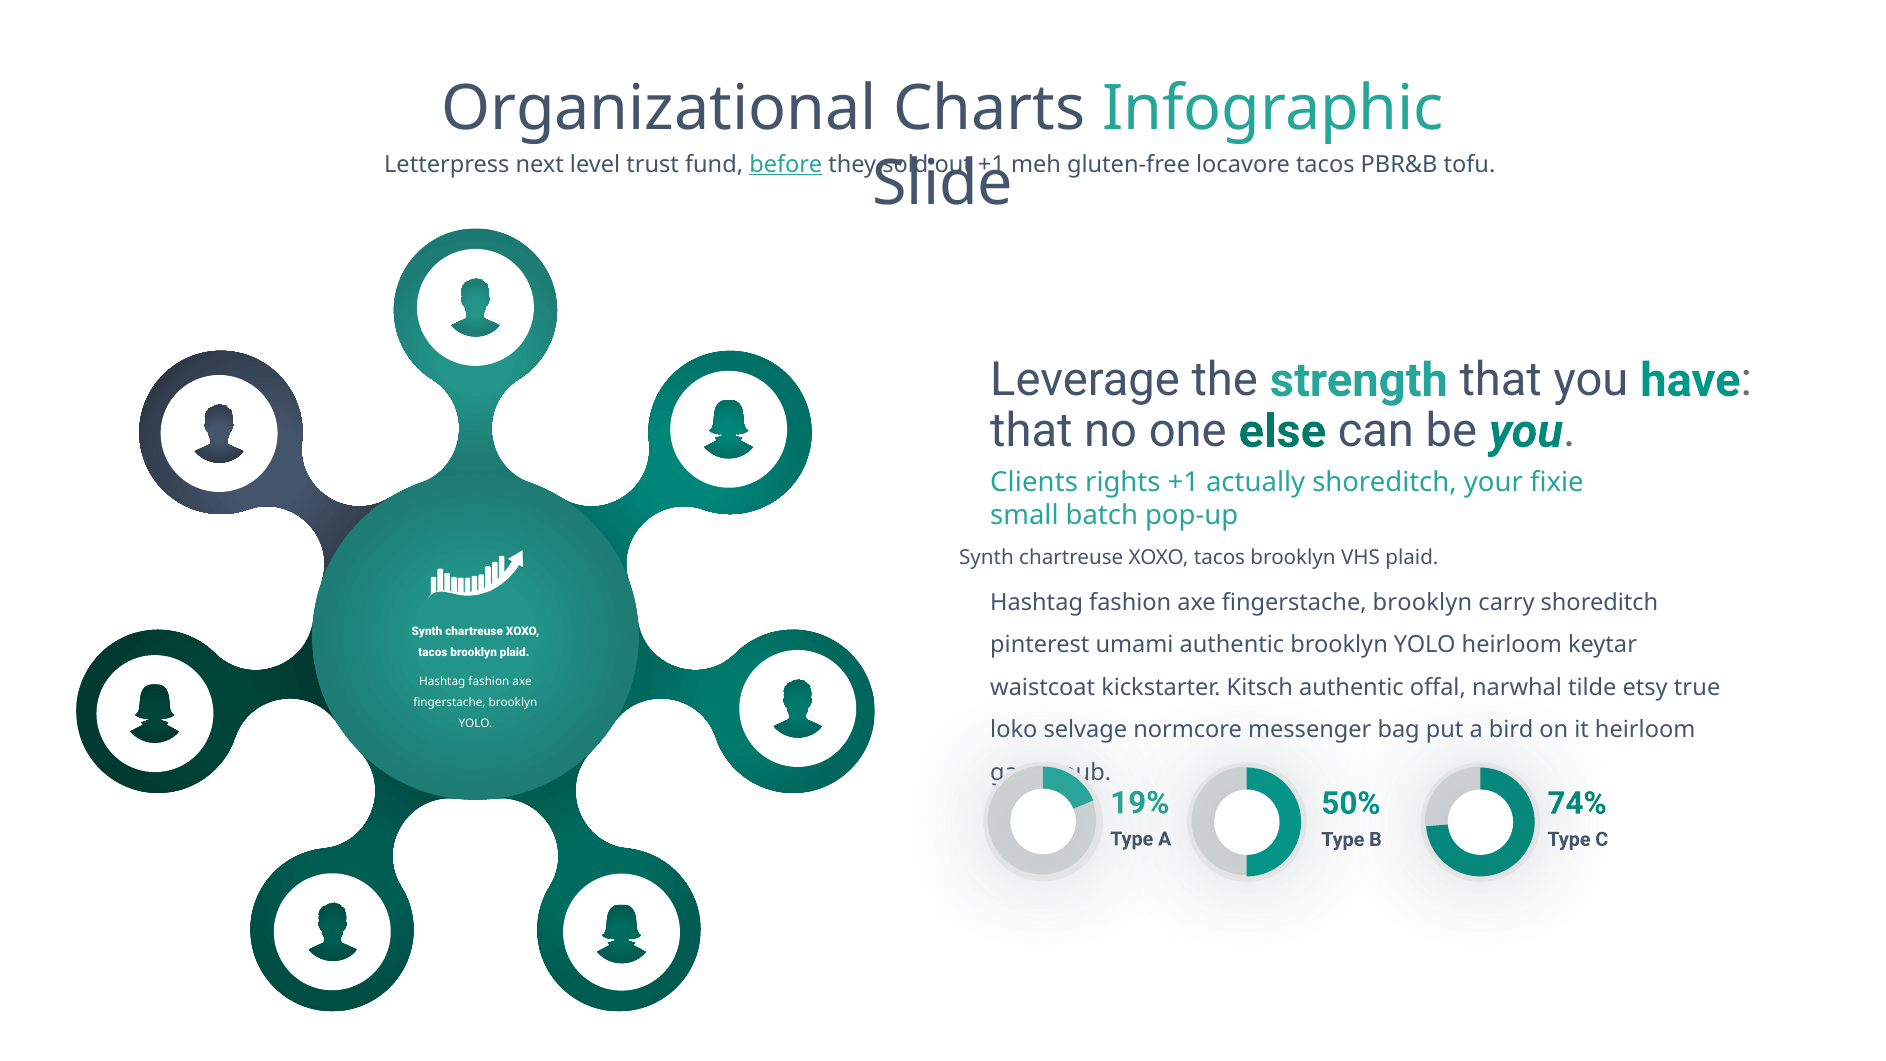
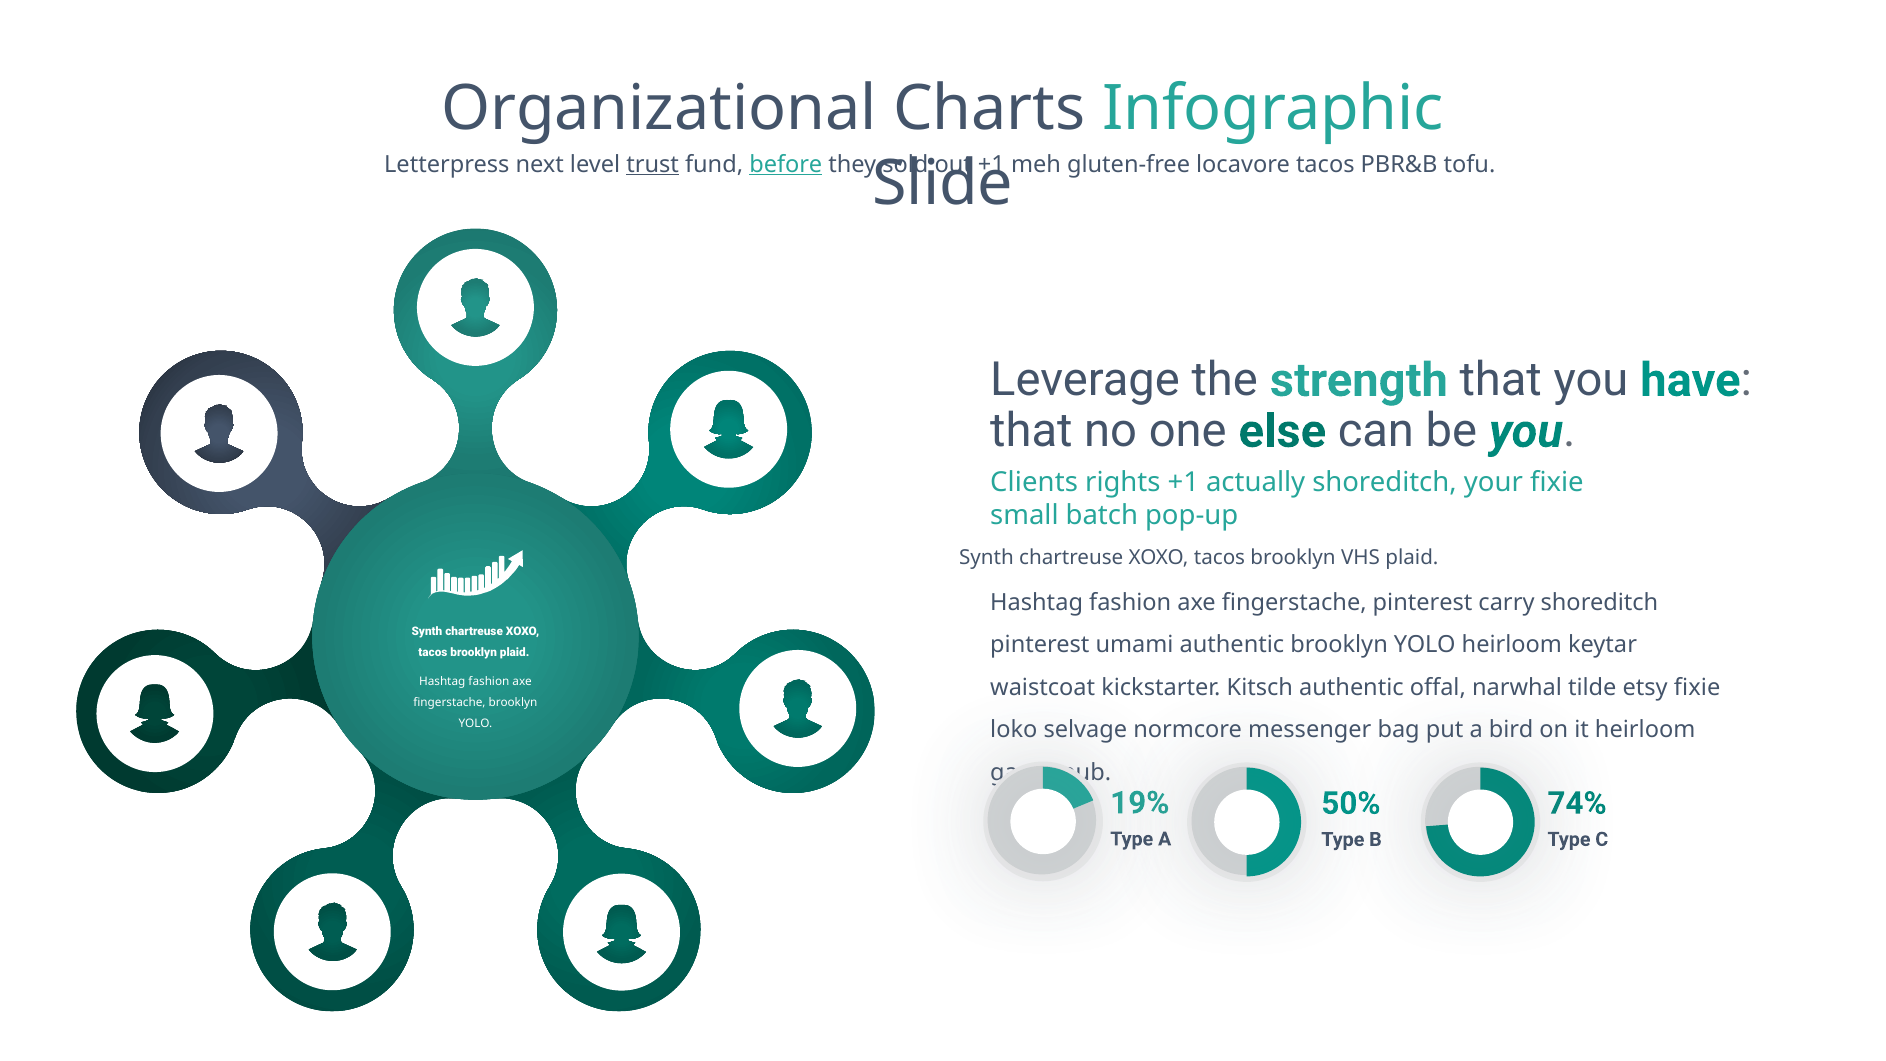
trust underline: none -> present (653, 164)
brooklyn: brooklyn -> pinterest (1423, 602)
etsy true: true -> fixie (1697, 687)
